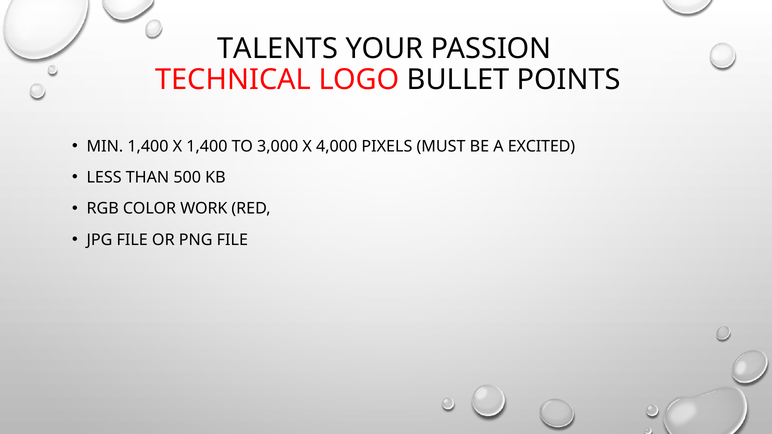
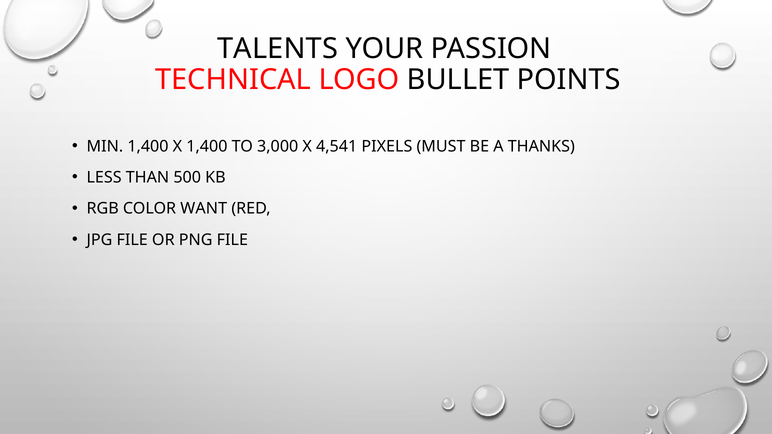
4,000: 4,000 -> 4,541 (337, 146)
EXCITED: EXCITED -> THANKS (541, 146)
WORK: WORK -> WANT (204, 209)
